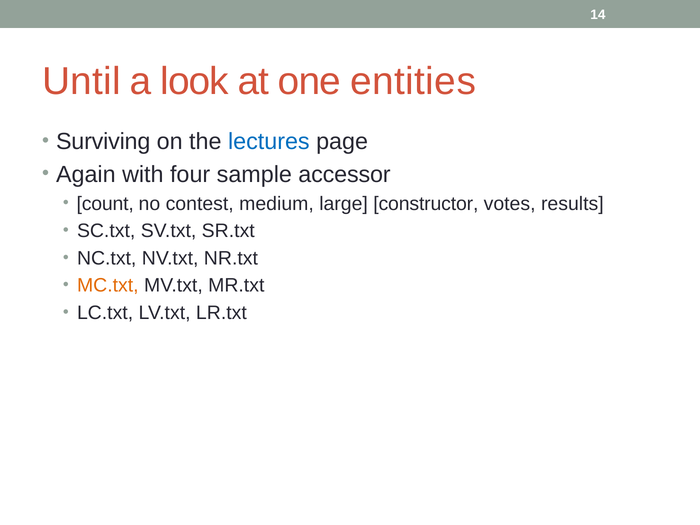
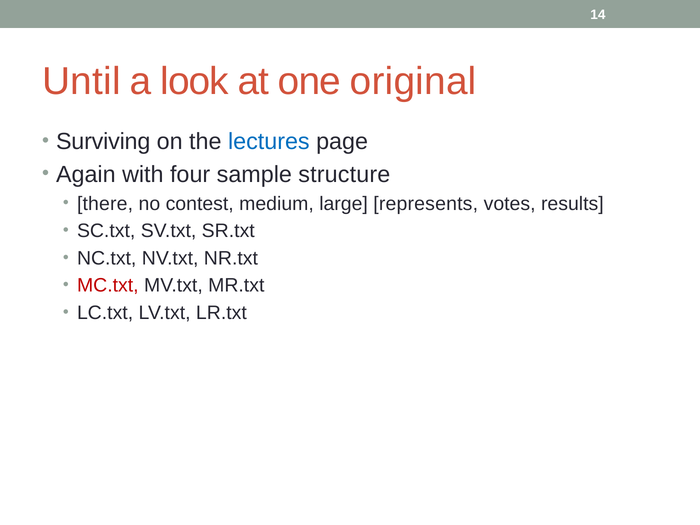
entities: entities -> original (413, 81)
accessor: accessor -> structure (344, 174)
count: count -> there (105, 204)
constructor: constructor -> represents (426, 204)
MC.txt colour: orange -> red (108, 285)
